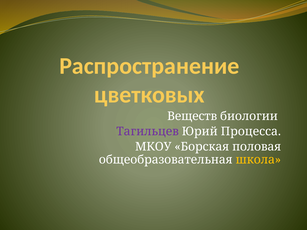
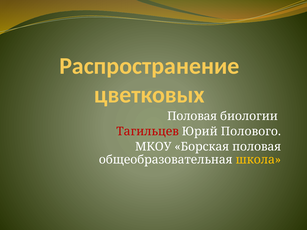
Веществ: Веществ -> Половая (192, 116)
Тагильцев colour: purple -> red (148, 132)
Процесса: Процесса -> Полового (251, 132)
